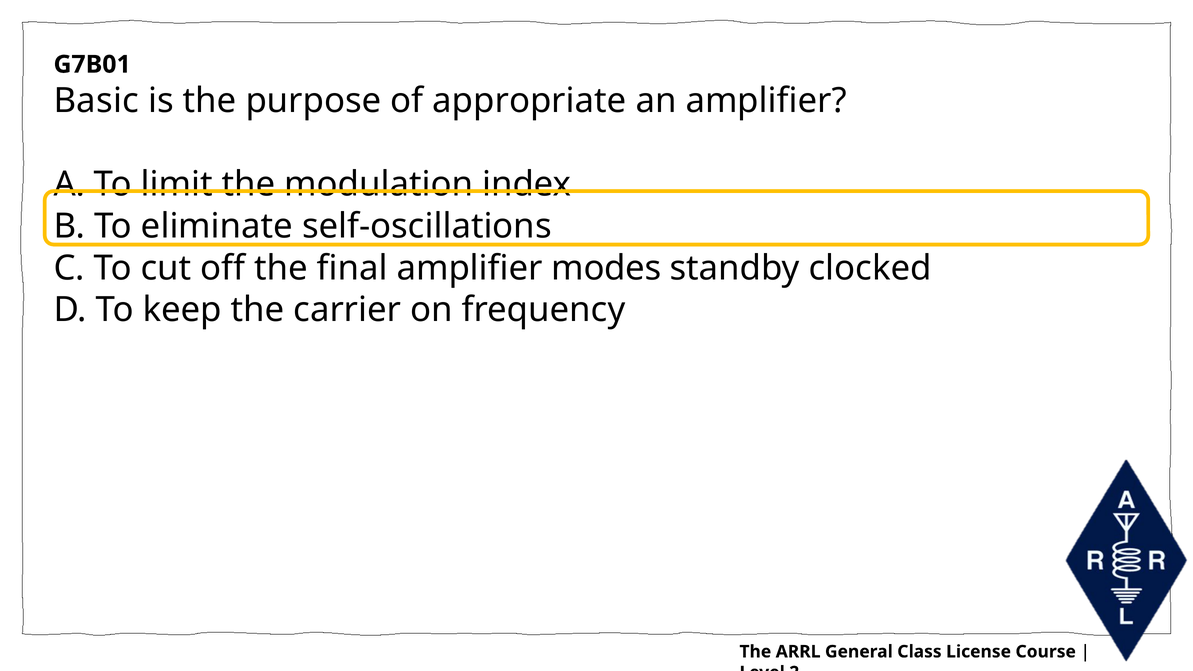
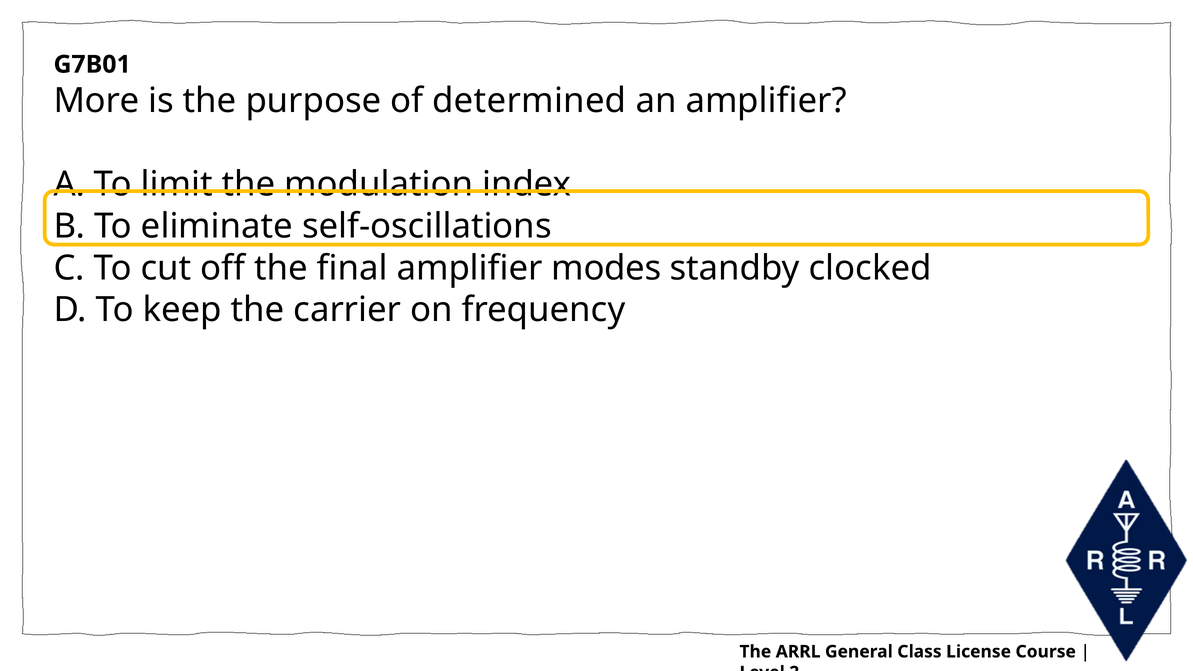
Basic: Basic -> More (97, 101)
appropriate: appropriate -> determined (529, 101)
